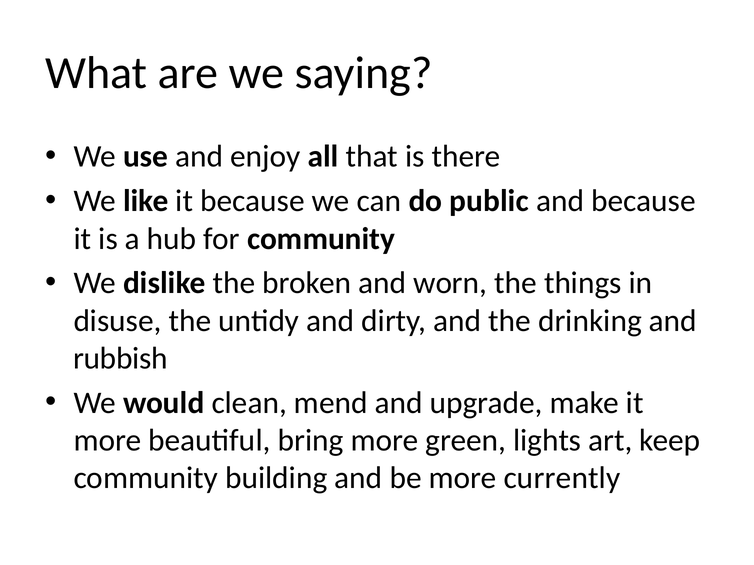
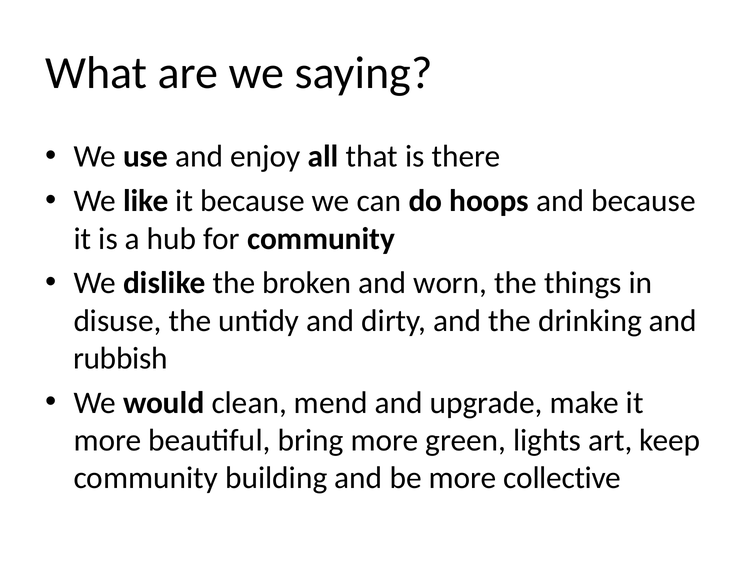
public: public -> hoops (489, 201)
currently: currently -> collective (562, 478)
